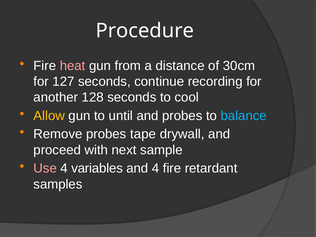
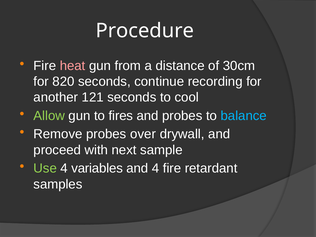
127: 127 -> 820 (63, 81)
128: 128 -> 121 (93, 97)
Allow colour: yellow -> light green (49, 116)
until: until -> fires (121, 116)
tape: tape -> over (143, 134)
Use colour: pink -> light green (45, 168)
